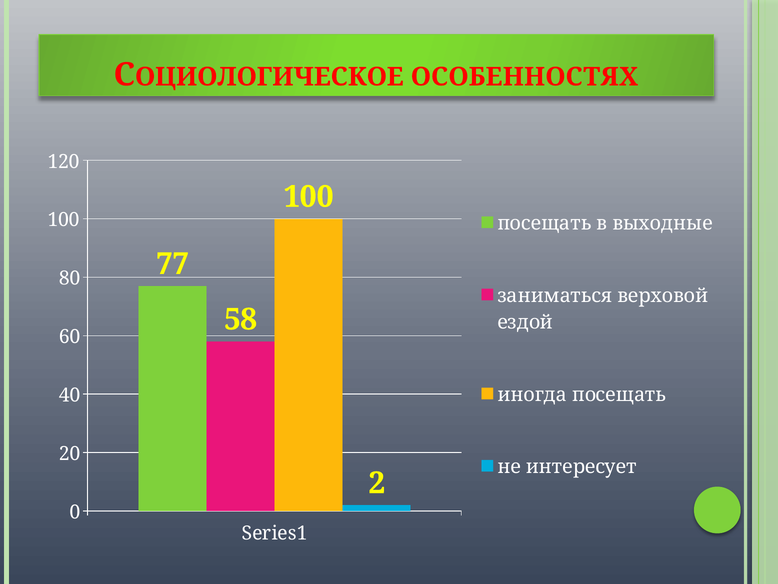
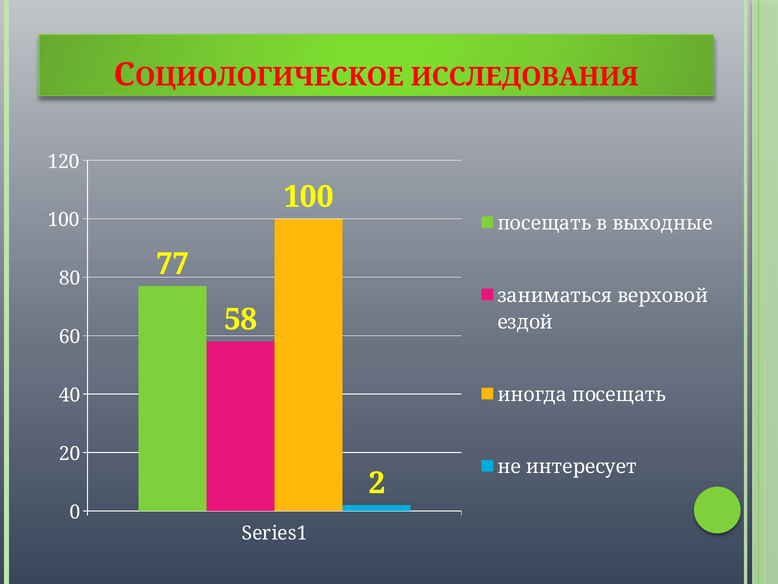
ОСОБЕННОСТЯХ: ОСОБЕННОСТЯХ -> ИССЛЕДОВАНИЯ (525, 77)
